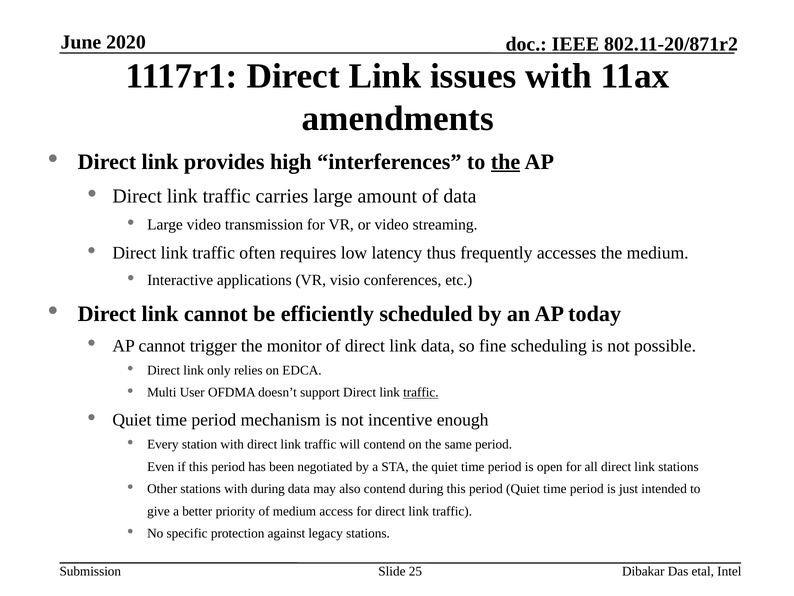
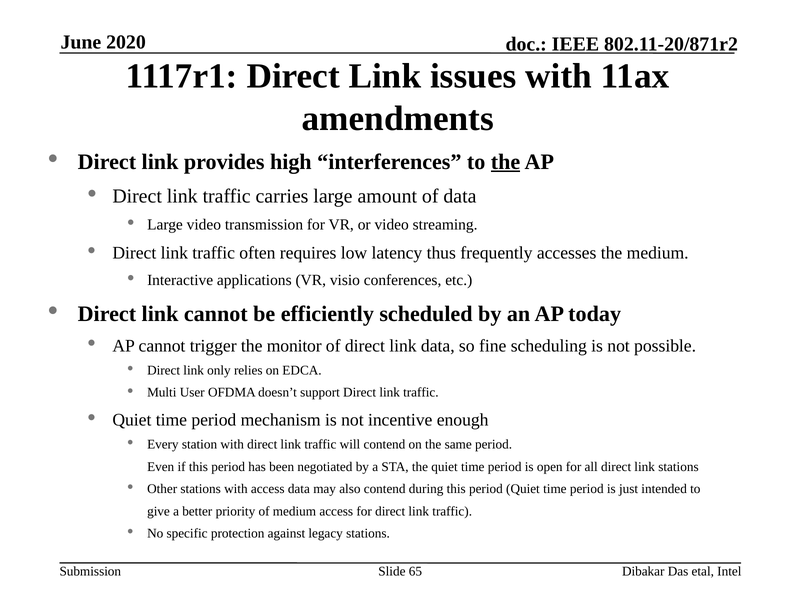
traffic underline: present -> none (421, 392)
with during: during -> access (268, 489)
25: 25 -> 65 (415, 571)
